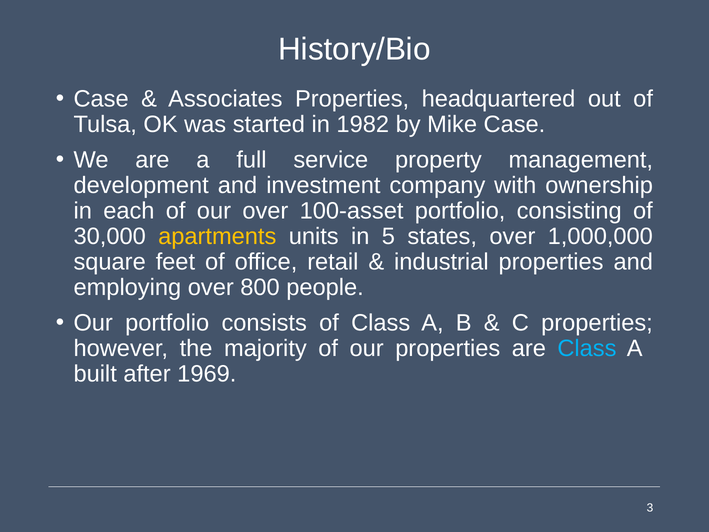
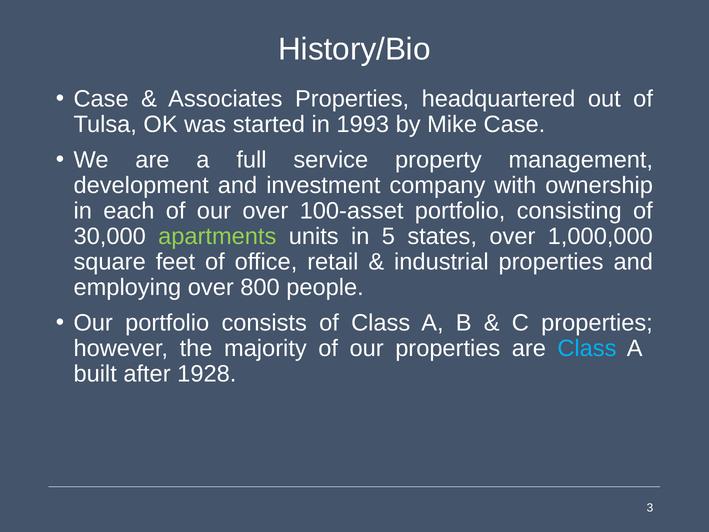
1982: 1982 -> 1993 (363, 124)
apartments colour: yellow -> light green (217, 236)
1969: 1969 -> 1928 (207, 374)
